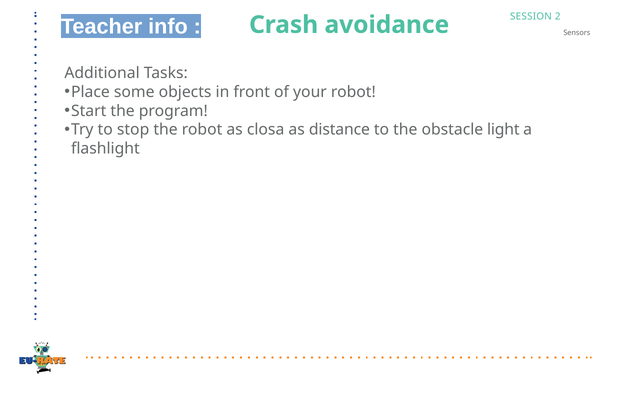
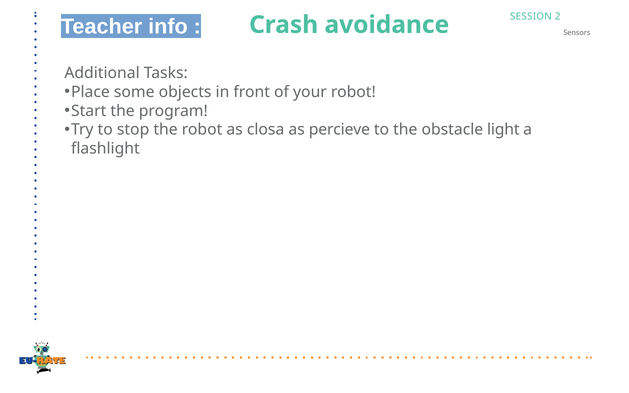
distance: distance -> percieve (339, 130)
